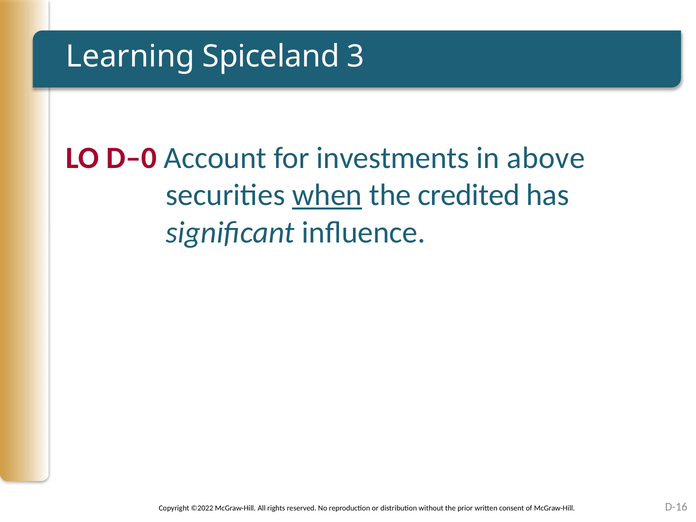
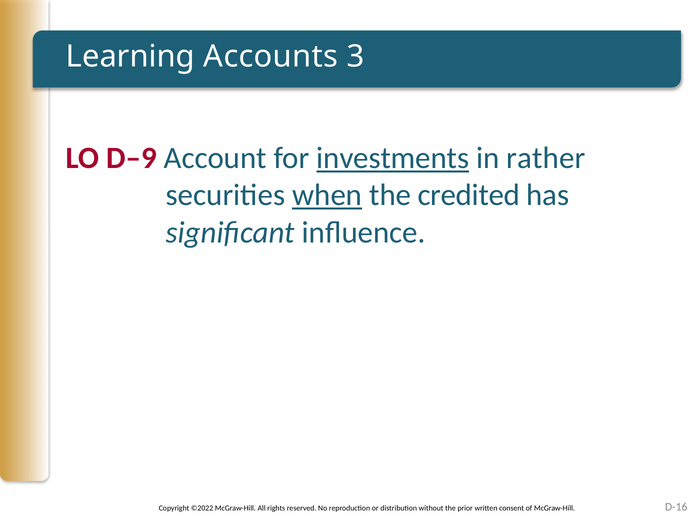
Spiceland: Spiceland -> Accounts (271, 57)
D–0: D–0 -> D–9 (132, 158)
investments underline: none -> present (393, 158)
above: above -> rather (546, 158)
